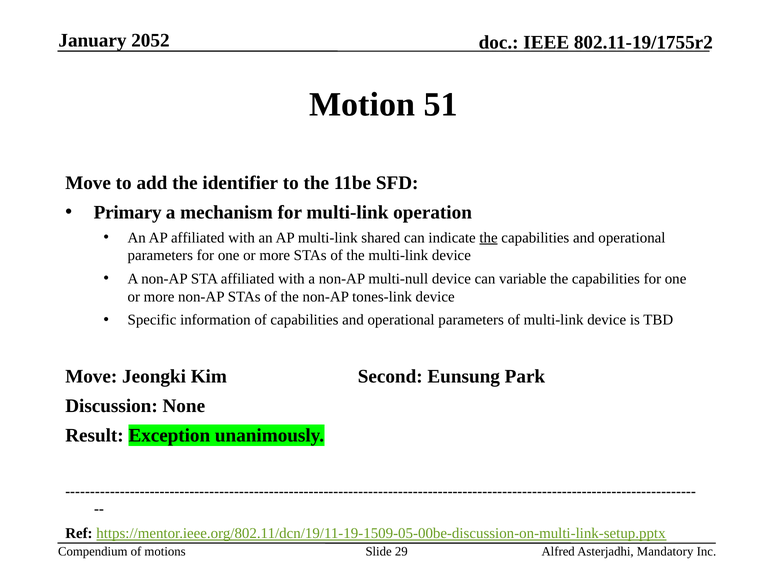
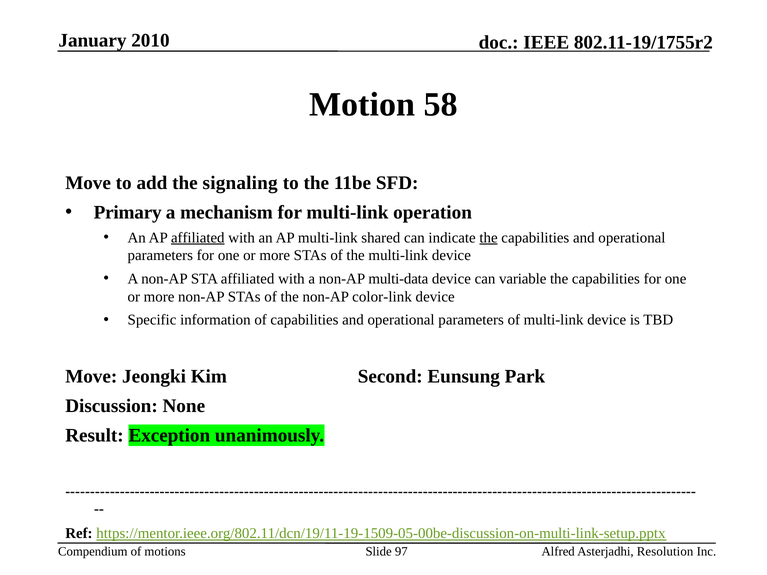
2052: 2052 -> 2010 (150, 41)
51: 51 -> 58 (441, 105)
identifier: identifier -> signaling (240, 183)
affiliated underline: none -> present (198, 238)
multi-null: multi-null -> multi-data (398, 279)
tones-link: tones-link -> color-link (382, 297)
29: 29 -> 97 (401, 552)
Mandatory: Mandatory -> Resolution (665, 552)
